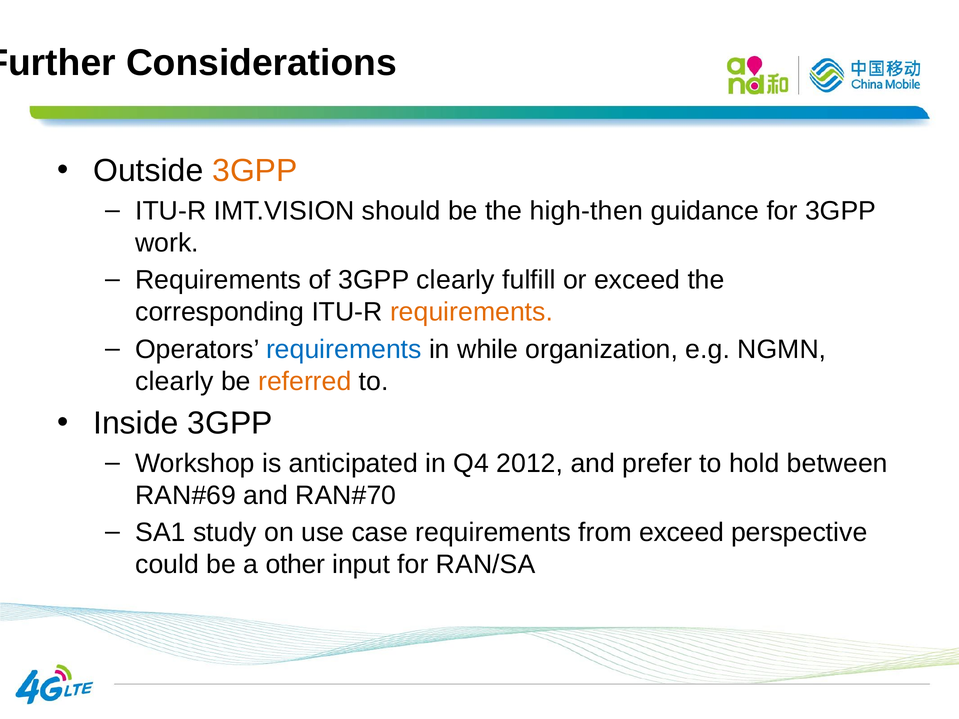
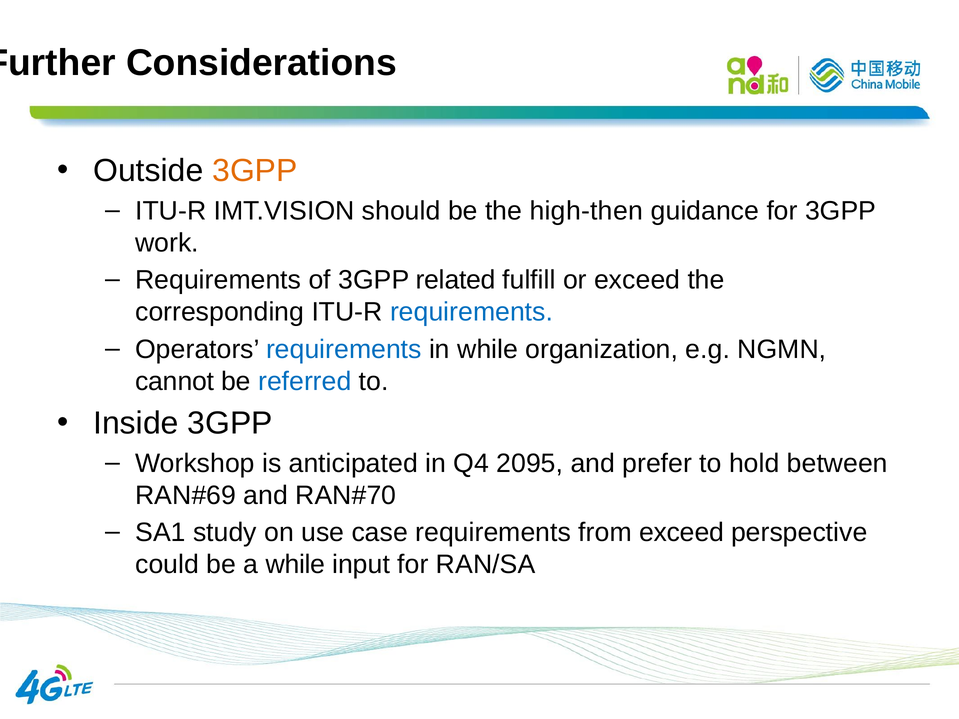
3GPP clearly: clearly -> related (456, 280)
requirements colour: orange -> blue (472, 312)
clearly: clearly -> cannot (175, 382)
referred colour: orange -> blue (305, 382)
2012: 2012 -> 2095 (530, 464)
a other: other -> while (295, 565)
